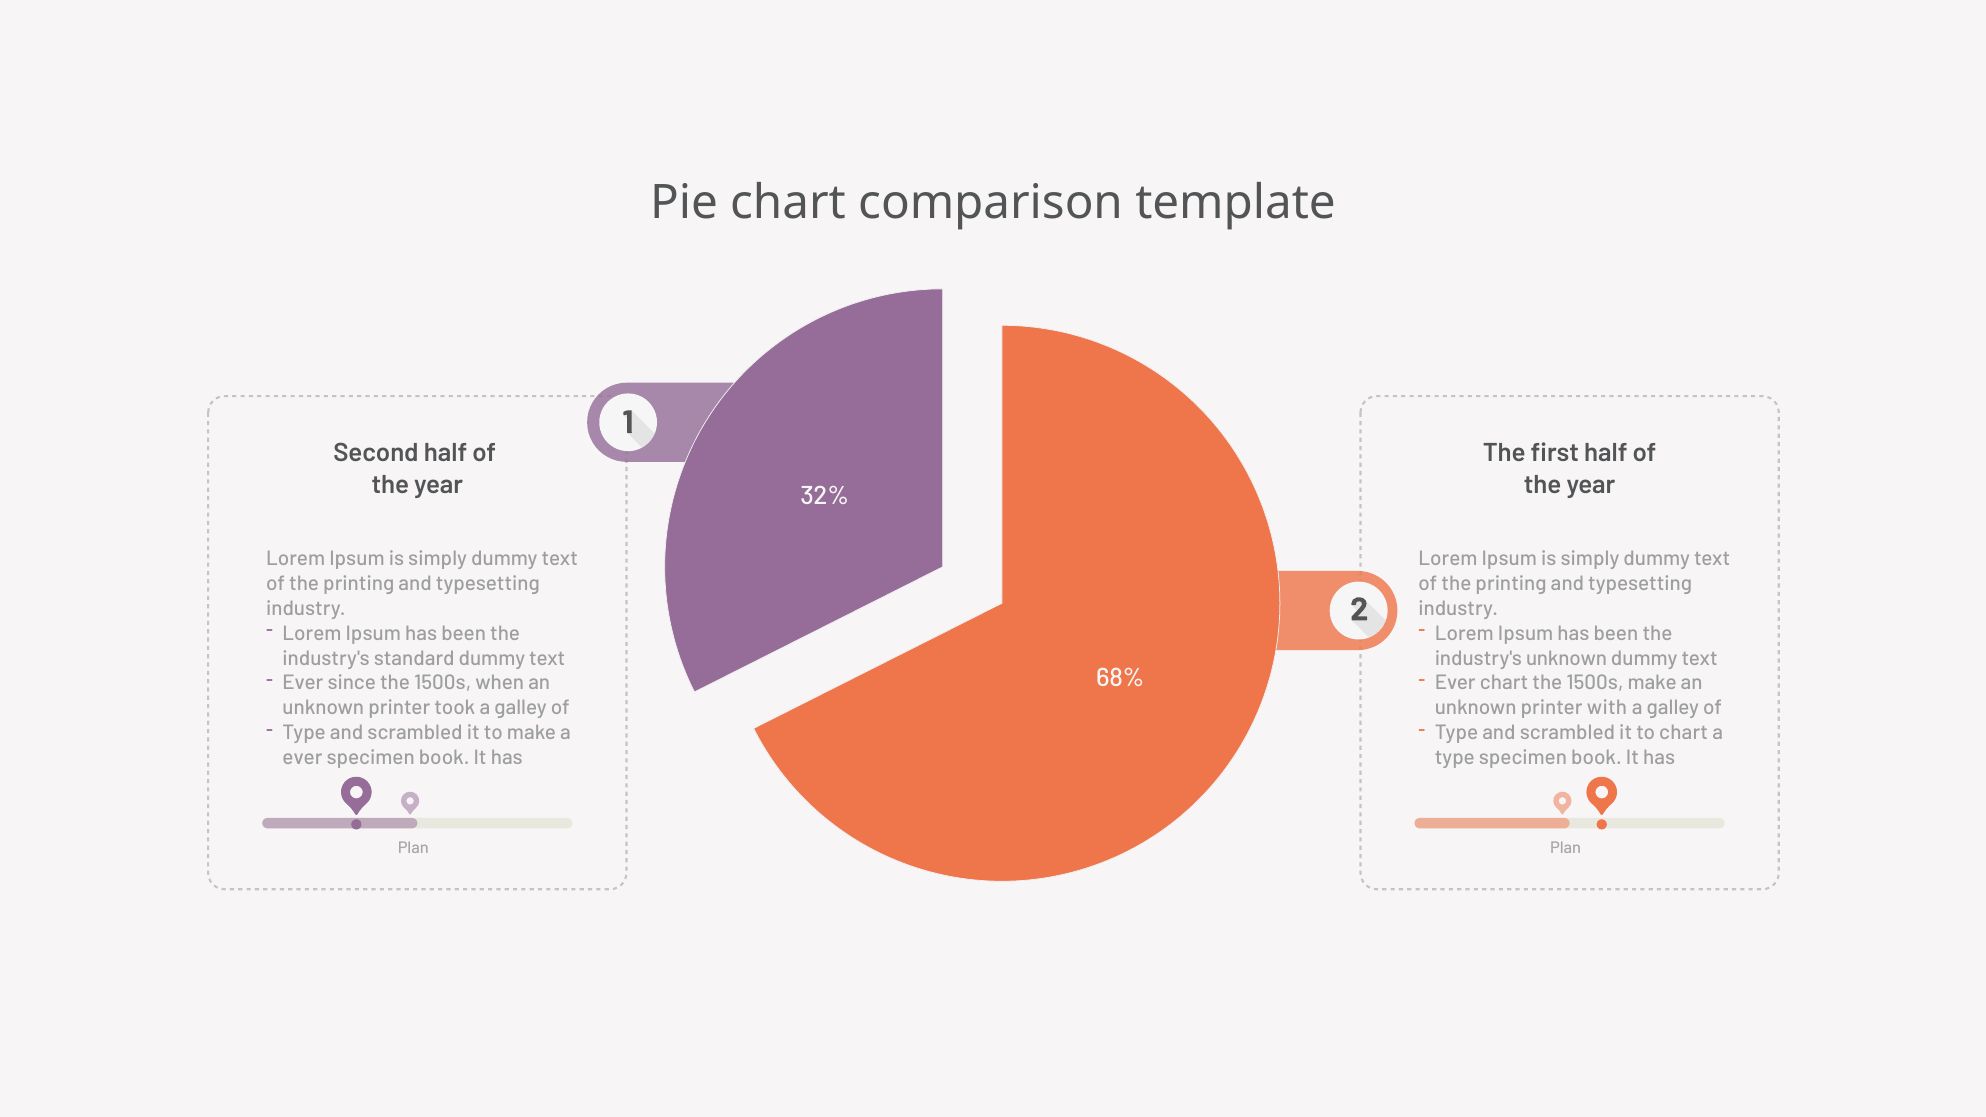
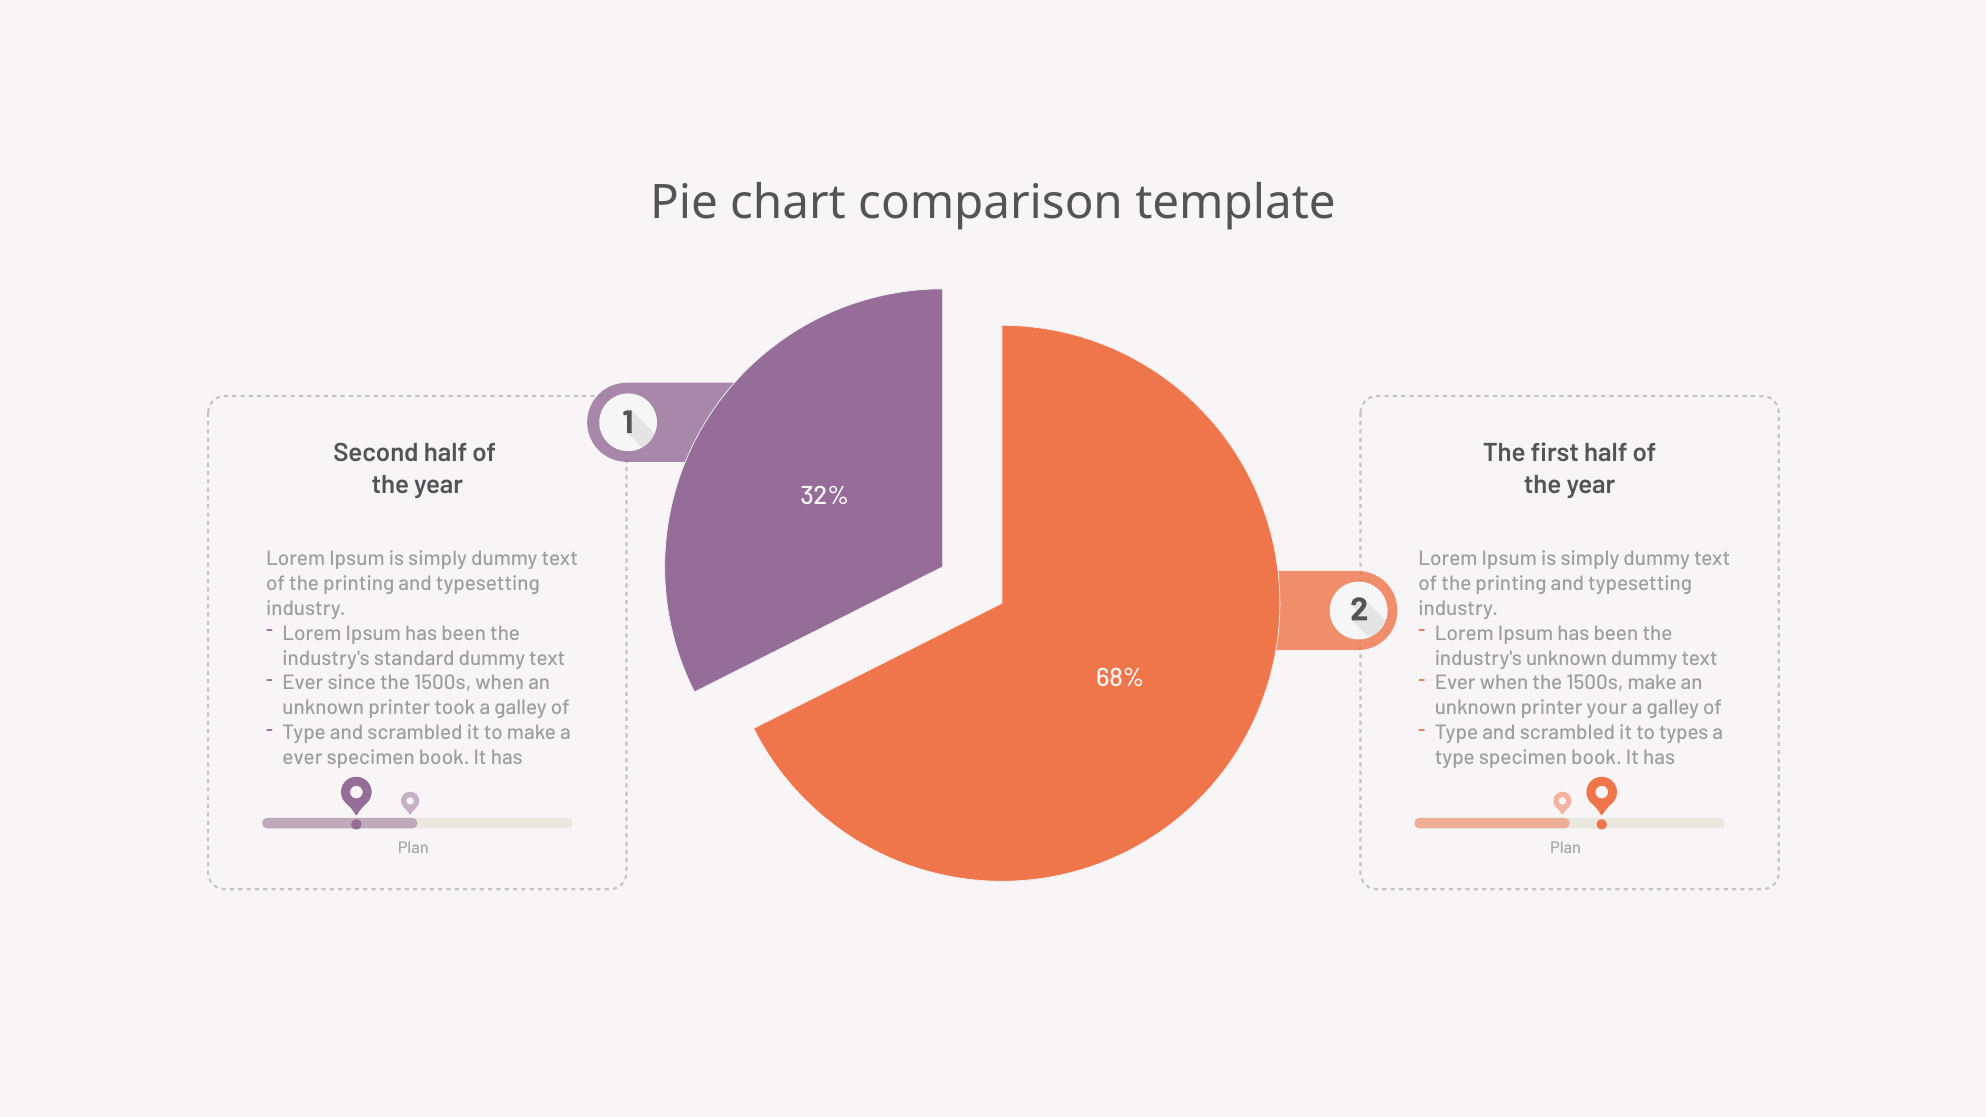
Ever chart: chart -> when (1504, 683)
with: with -> your (1607, 708)
to chart: chart -> types (1684, 733)
